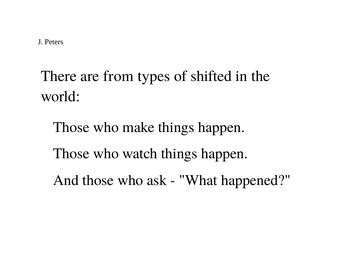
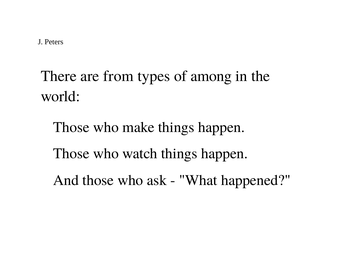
shifted: shifted -> among (211, 76)
